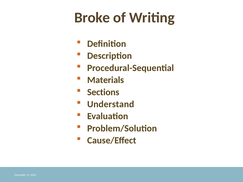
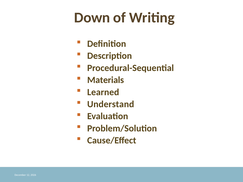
Broke: Broke -> Down (92, 18)
Sections: Sections -> Learned (103, 92)
